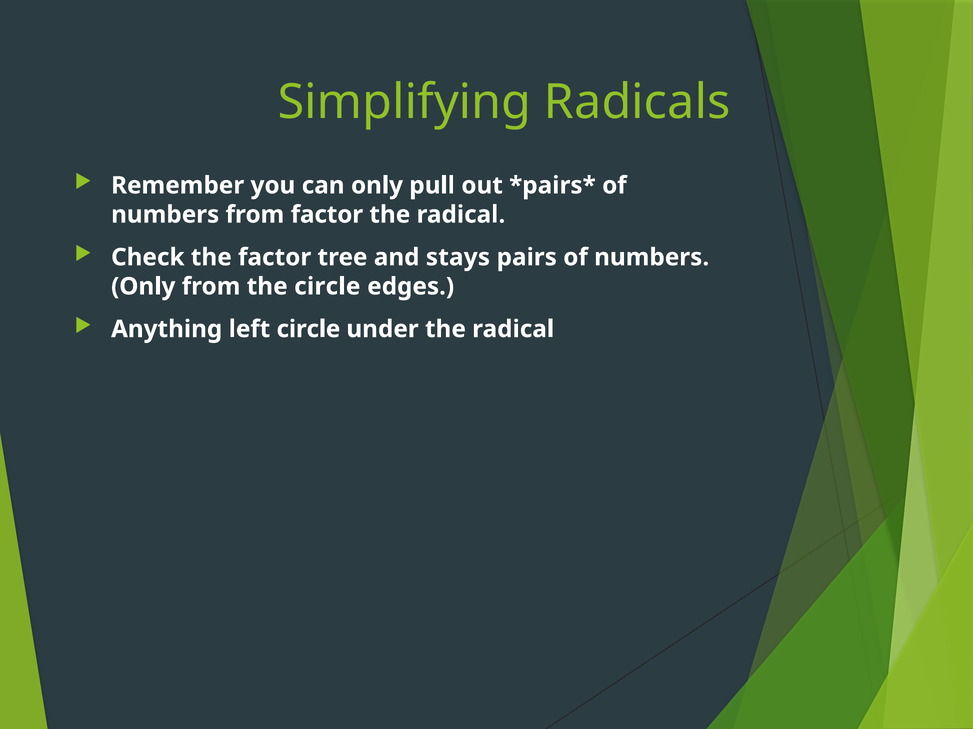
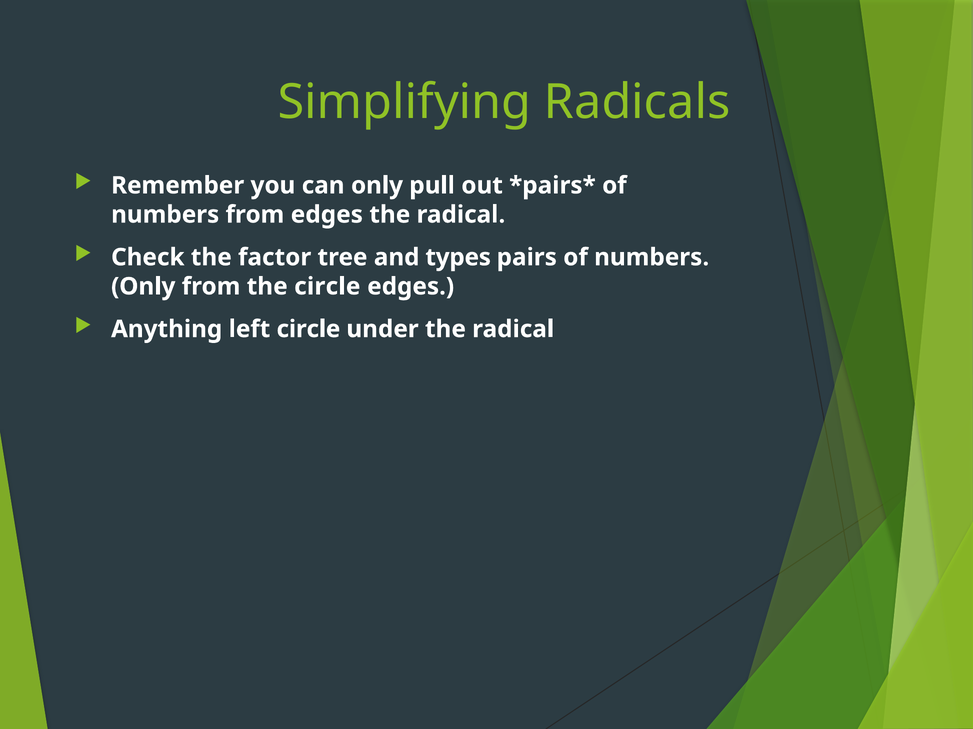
from factor: factor -> edges (327, 215)
stays: stays -> types (458, 258)
